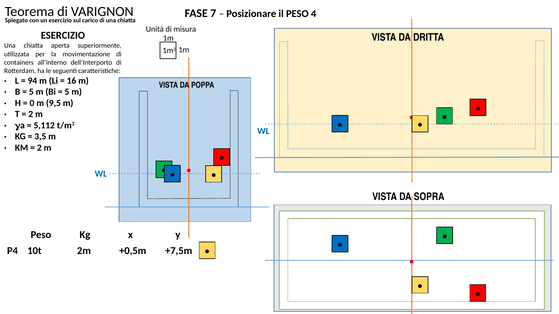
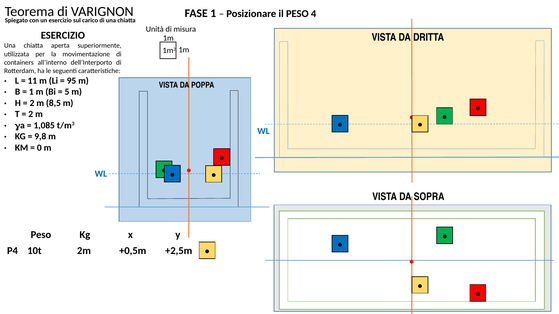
FASE 7: 7 -> 1 (213, 13)
94: 94 -> 11 (32, 81)
16: 16 -> 95 (71, 81)
5: 5 -> 1 (31, 92)
0: 0 -> 2 (32, 103)
9,5: 9,5 -> 8,5 (53, 103)
5,112: 5,112 -> 1,085 (44, 126)
3,5: 3,5 -> 9,8 (40, 137)
2: 2 -> 0 (39, 148)
+7,5m: +7,5m -> +2,5m (179, 251)
